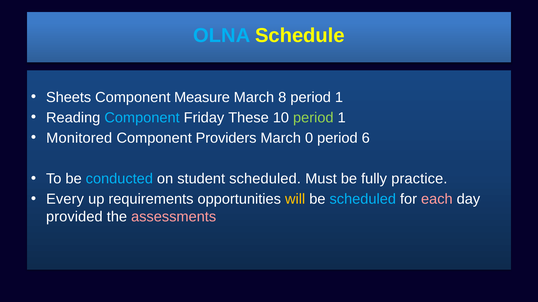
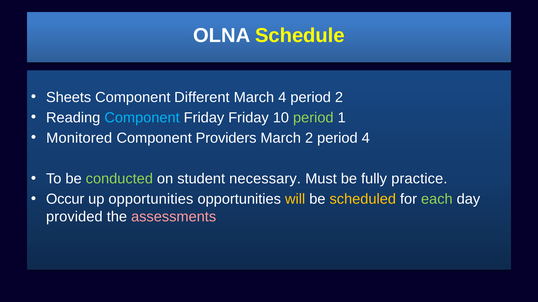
OLNA colour: light blue -> white (222, 36)
Measure: Measure -> Different (202, 97)
March 8: 8 -> 4 (282, 97)
1: 1 -> 2 (339, 97)
Friday These: These -> Friday (249, 118)
March 0: 0 -> 2 (309, 138)
period 6: 6 -> 4 (366, 138)
conducted colour: light blue -> light green (119, 179)
student scheduled: scheduled -> necessary (265, 179)
Every: Every -> Occur (65, 200)
up requirements: requirements -> opportunities (151, 200)
scheduled colour: light blue -> yellow (363, 200)
each colour: pink -> light green (437, 200)
